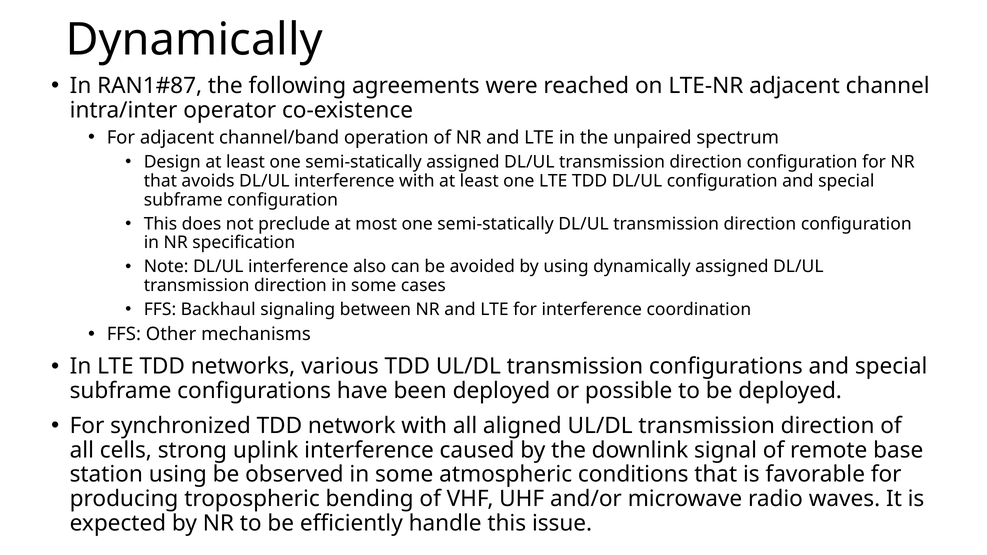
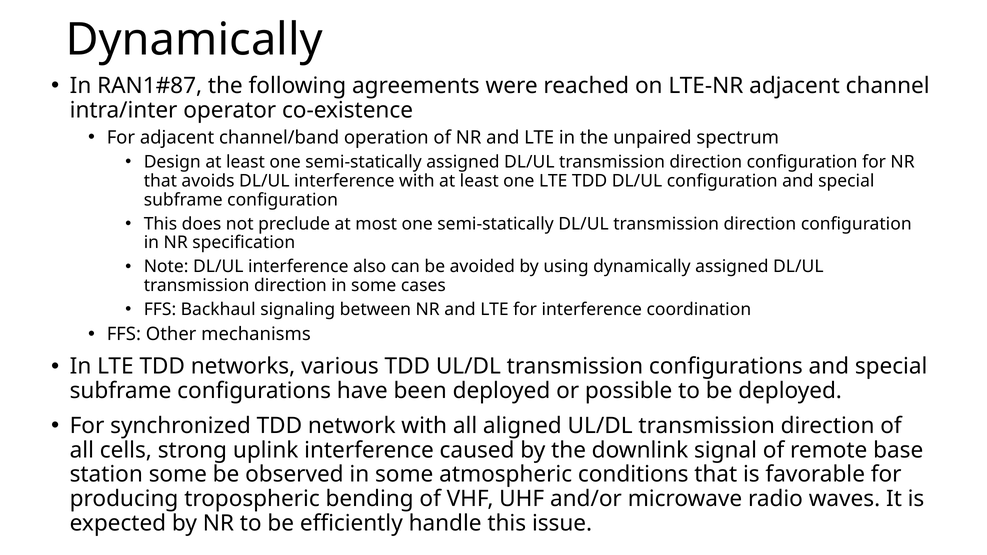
station using: using -> some (178, 475)
